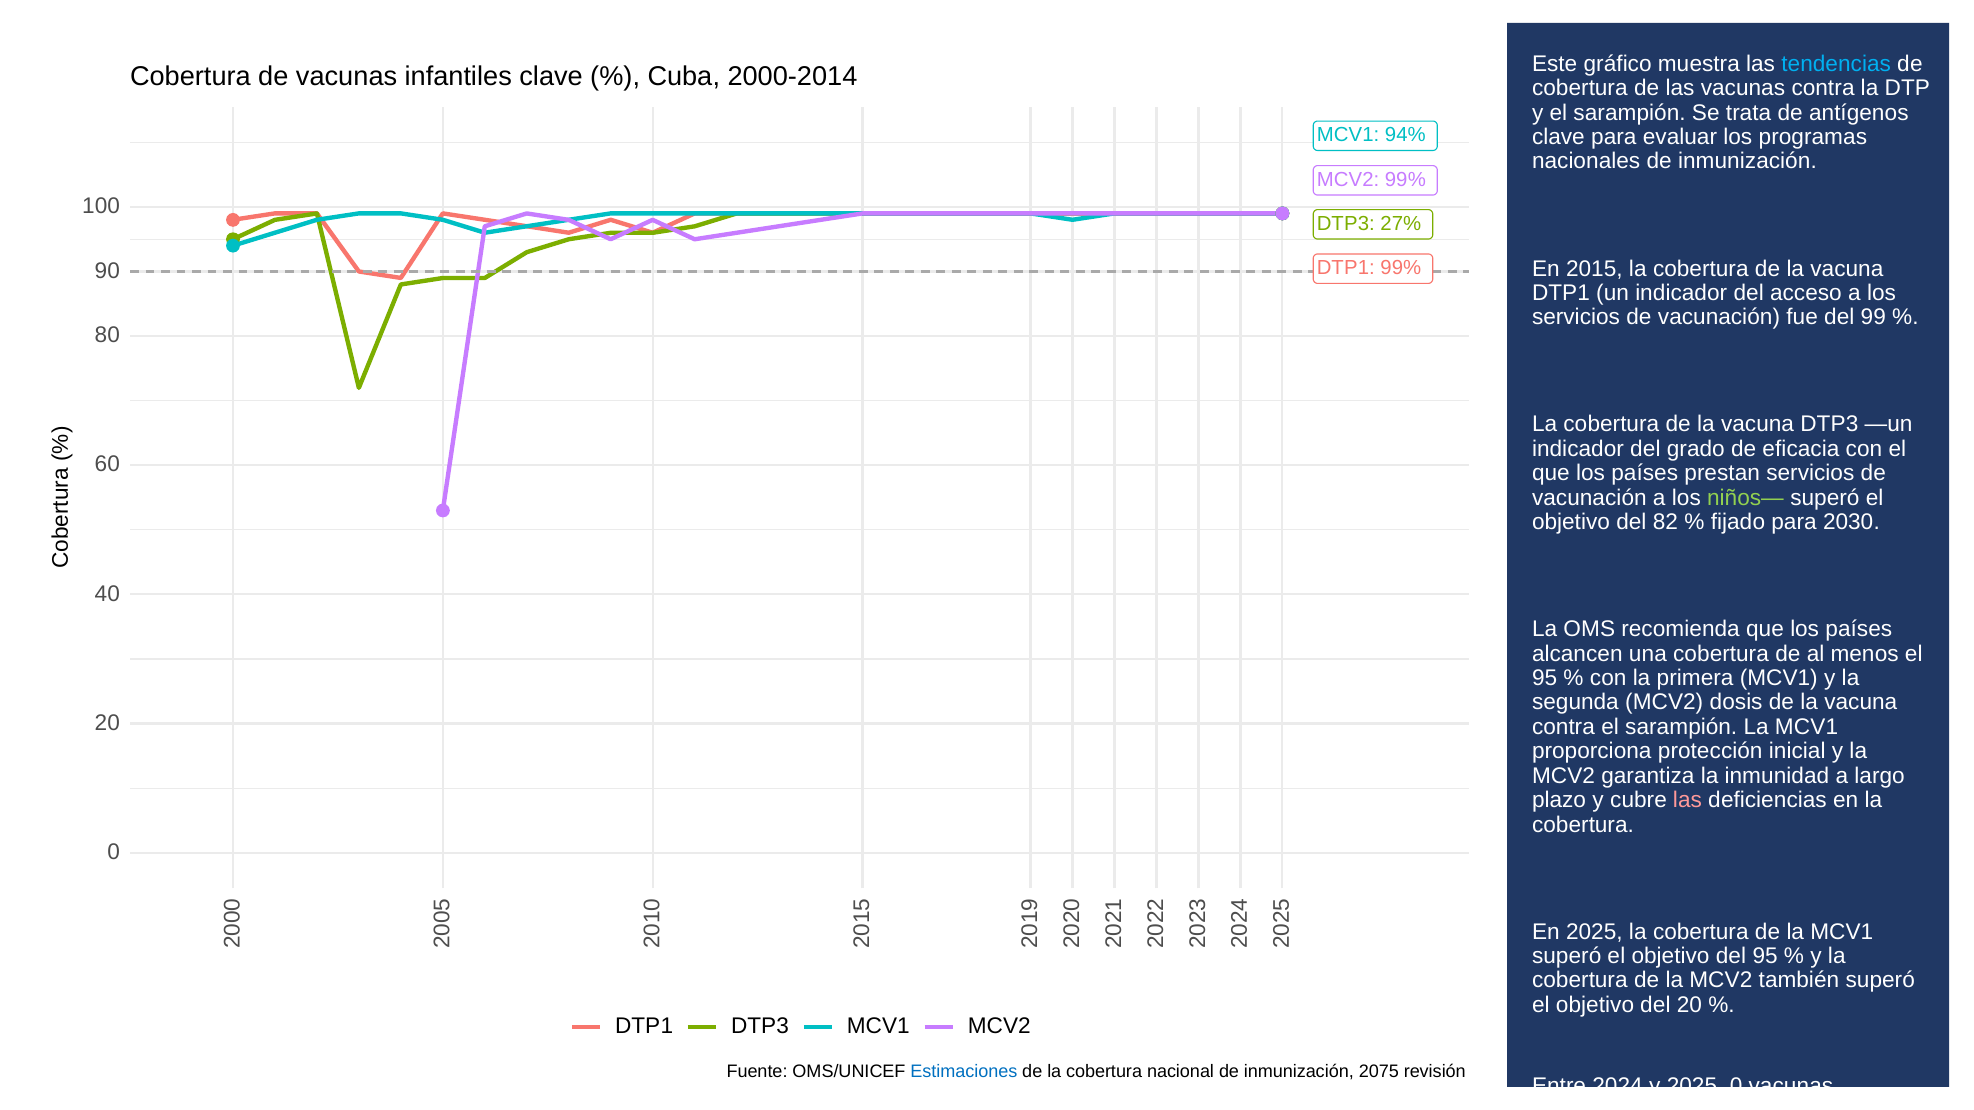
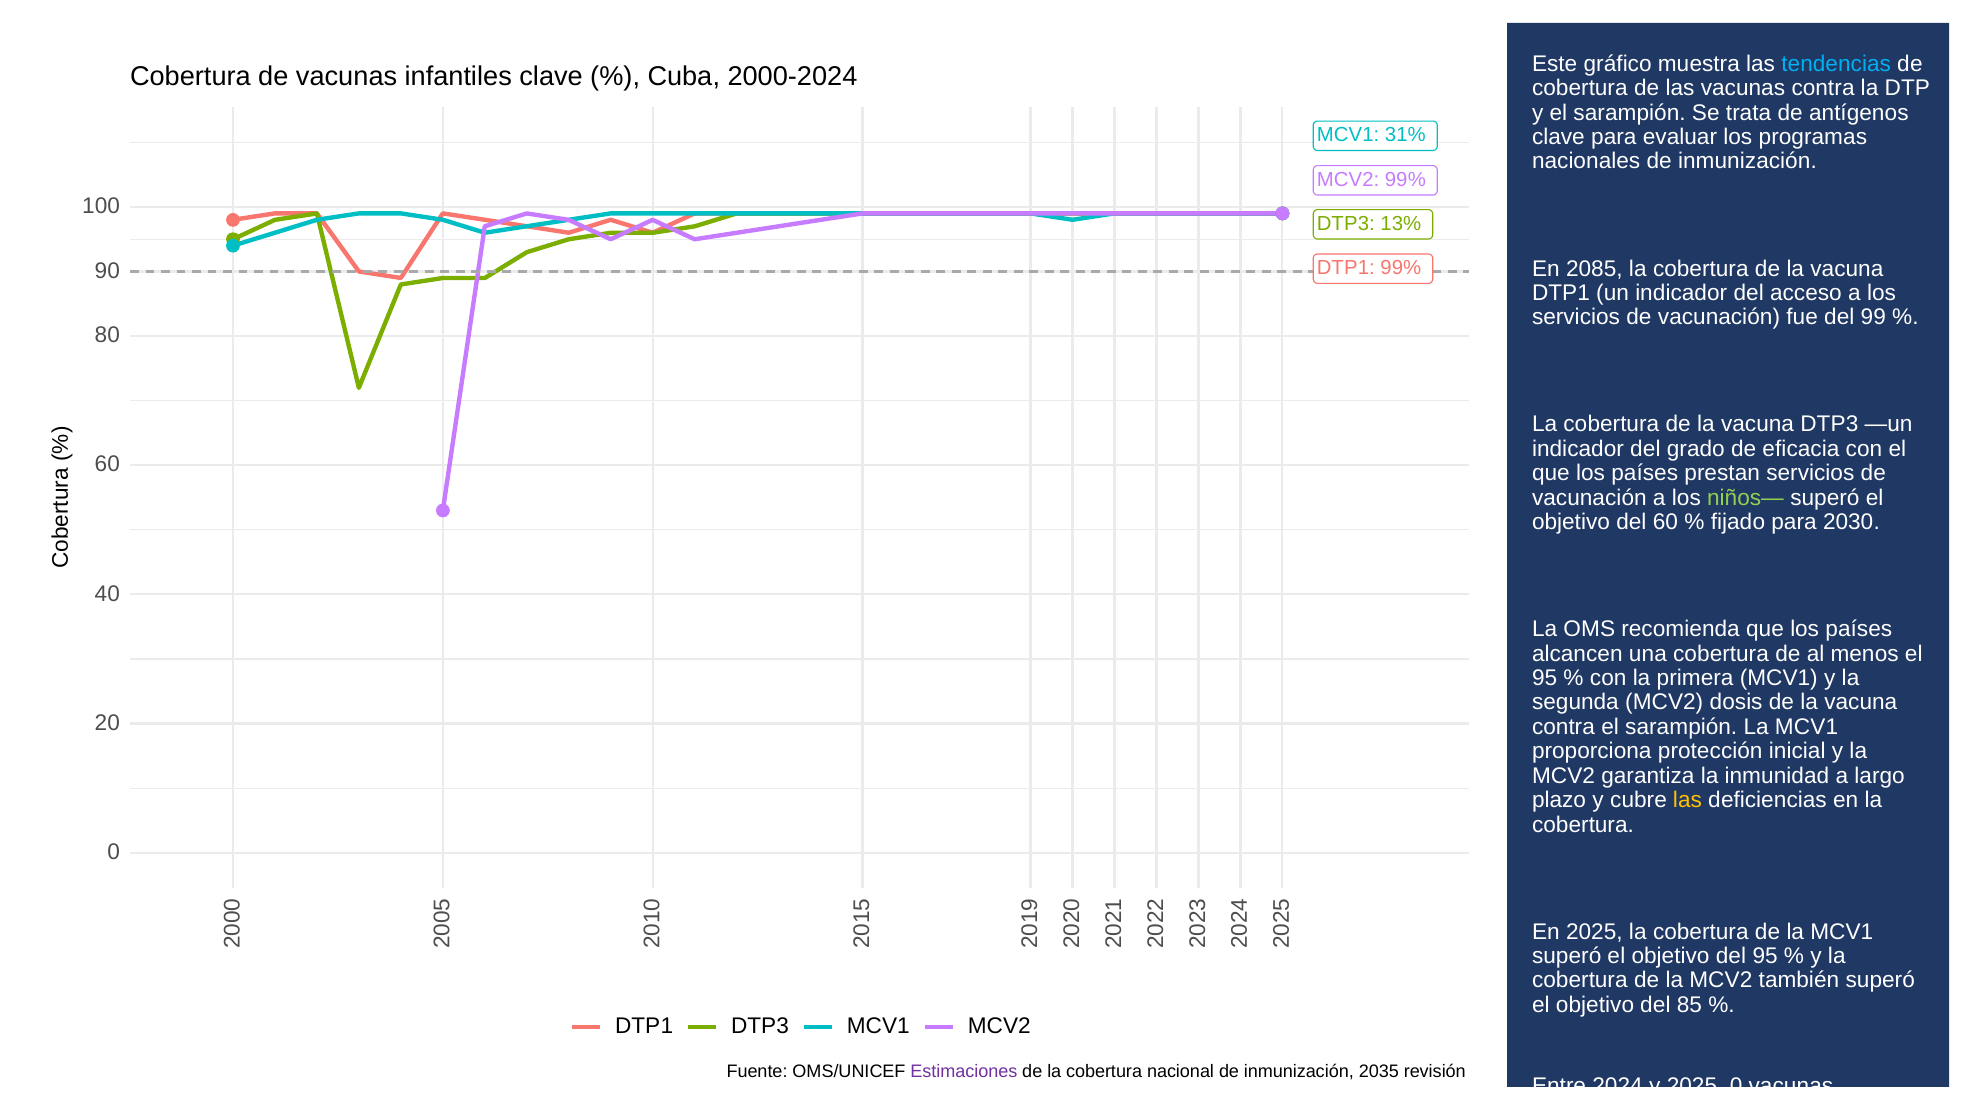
2000-2014: 2000-2014 -> 2000-2024 (792, 76)
94%: 94% -> 31% (1405, 135)
27%: 27% -> 13% (1401, 223)
2015: 2015 -> 2085 (1594, 269)
del 82: 82 -> 60 (1665, 522)
las colour: pink -> yellow (1687, 800)
del 20: 20 -> 85 (1689, 1005)
Estimaciones colour: blue -> purple (964, 1072)
2075: 2075 -> 2035 (1379, 1072)
